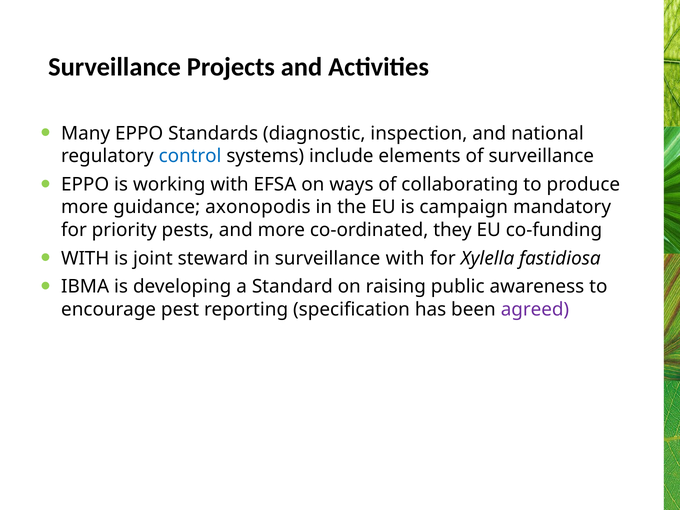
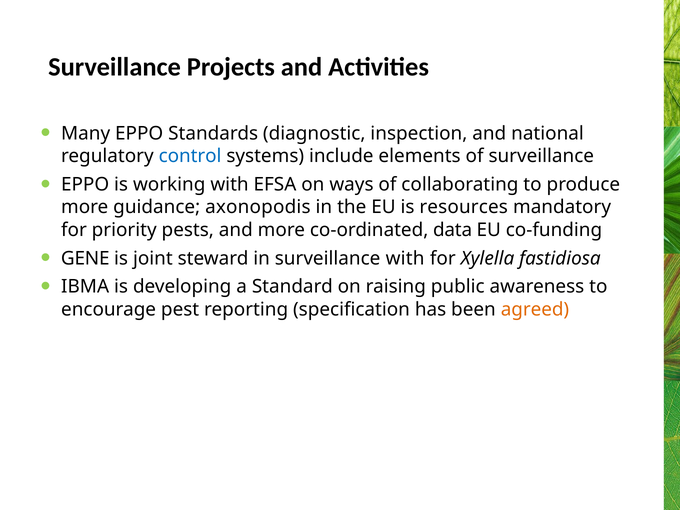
campaign: campaign -> resources (464, 207)
they: they -> data (453, 230)
WITH: WITH -> GENE (85, 258)
agreed colour: purple -> orange (535, 309)
